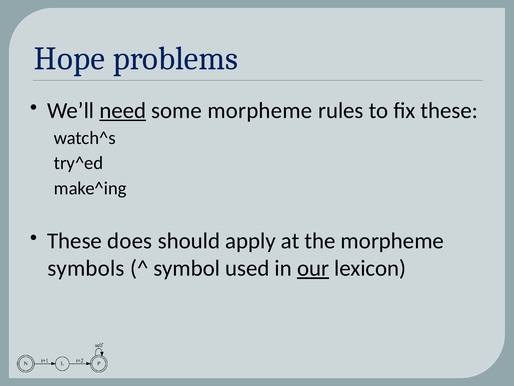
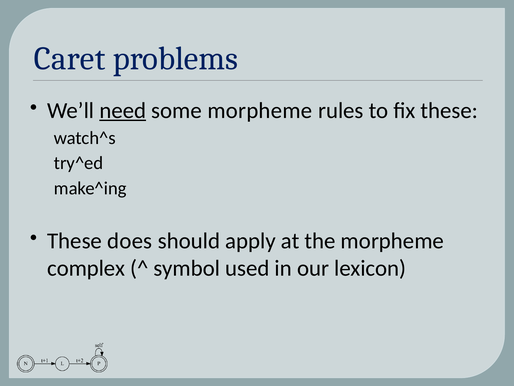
Hope: Hope -> Caret (70, 59)
symbols: symbols -> complex (86, 268)
our underline: present -> none (313, 268)
